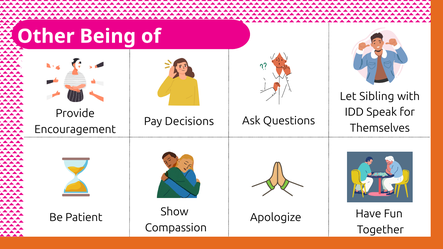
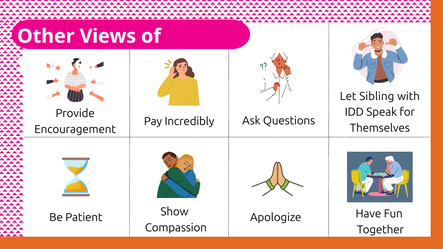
Being: Being -> Views (108, 36)
Decisions: Decisions -> Incredibly (189, 121)
